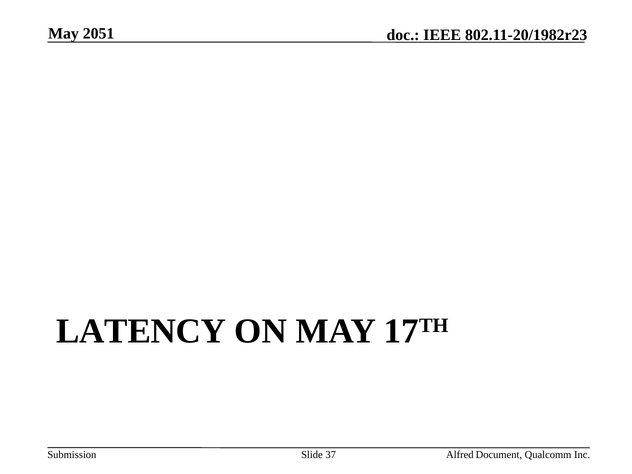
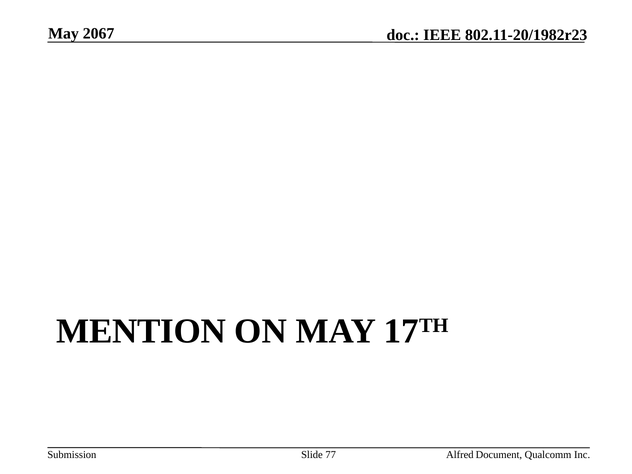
2051: 2051 -> 2067 (99, 34)
LATENCY: LATENCY -> MENTION (141, 331)
37: 37 -> 77 (331, 455)
